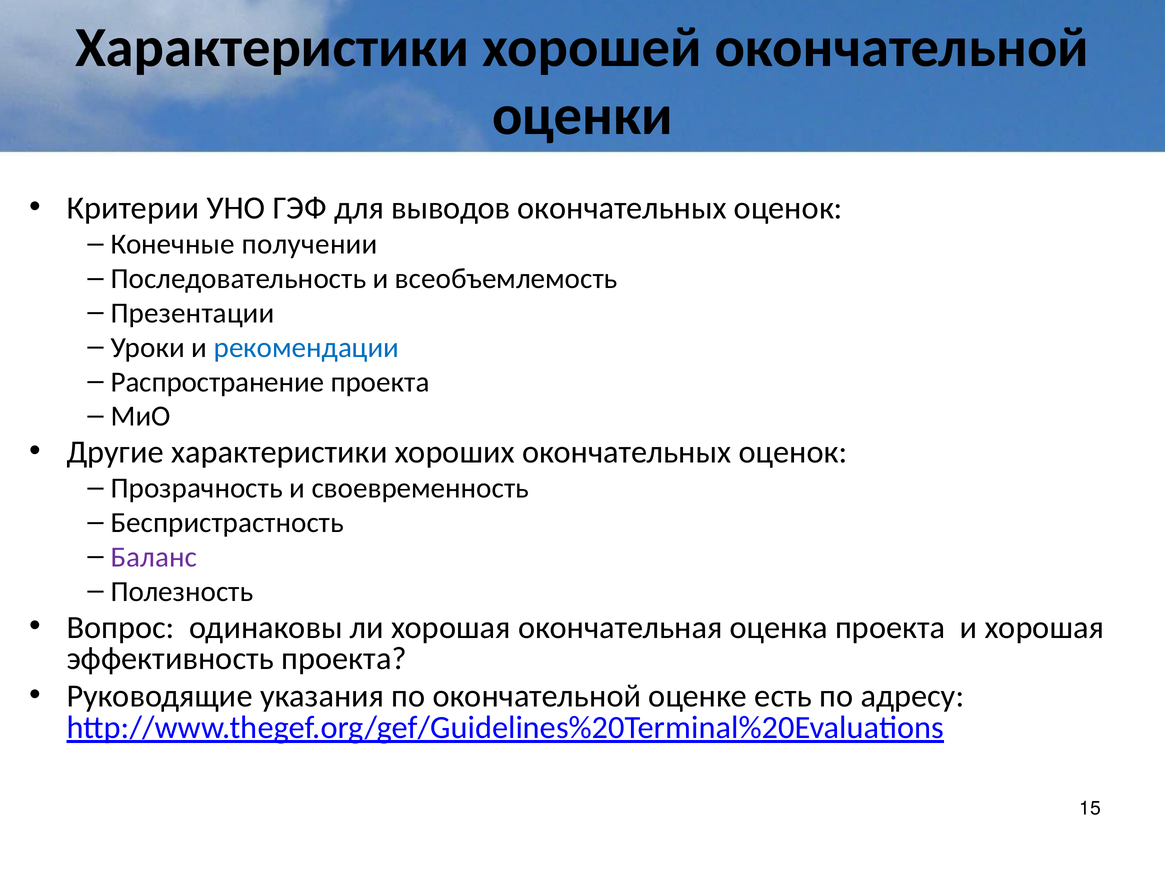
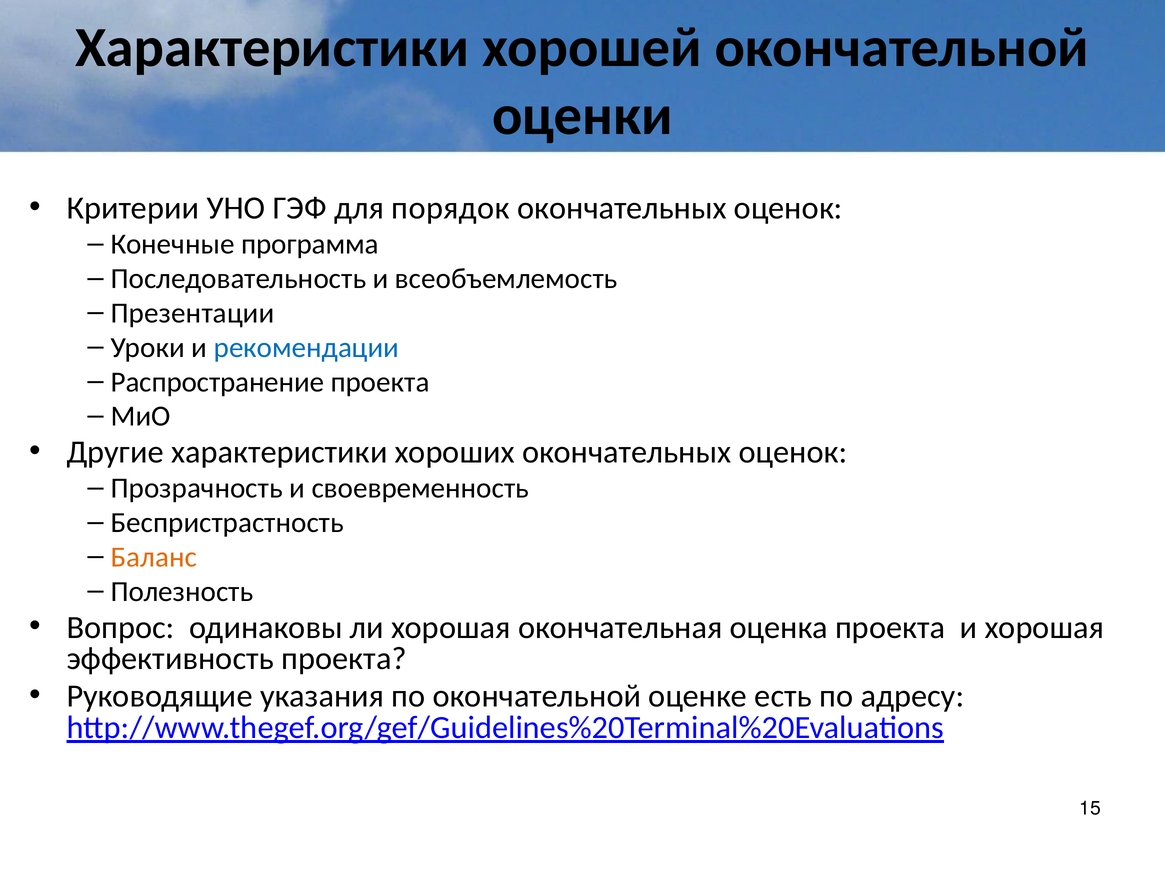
выводов: выводов -> порядок (451, 208)
получении: получении -> программа (310, 244)
Баланс colour: purple -> orange (154, 558)
